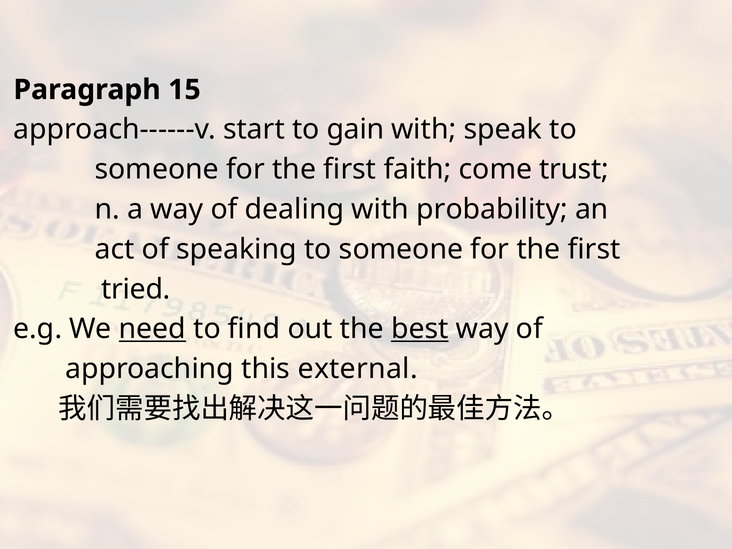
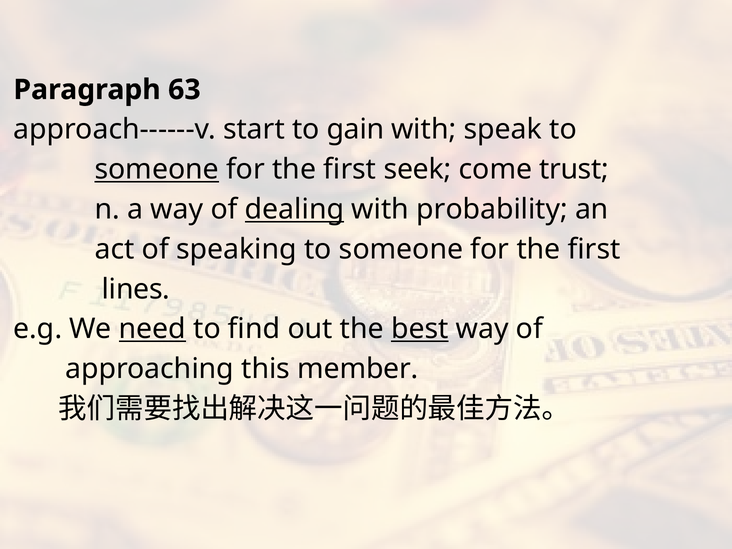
15: 15 -> 63 (184, 90)
someone underline: none -> present (157, 169)
faith: faith -> seek (418, 169)
dealing underline: none -> present (295, 209)
tried: tried -> lines (136, 289)
external: external -> member (358, 369)
